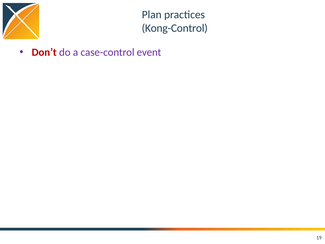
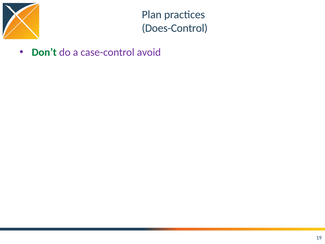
Kong-Control: Kong-Control -> Does-Control (175, 28)
Don’t colour: red -> green (44, 52)
event: event -> avoid (149, 52)
